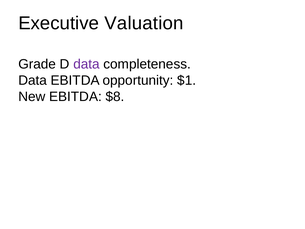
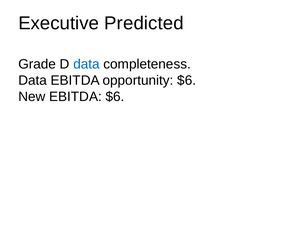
Valuation: Valuation -> Predicted (144, 23)
data colour: purple -> blue (86, 64)
opportunity $1: $1 -> $6 (187, 80)
EBITDA $8: $8 -> $6 (115, 97)
